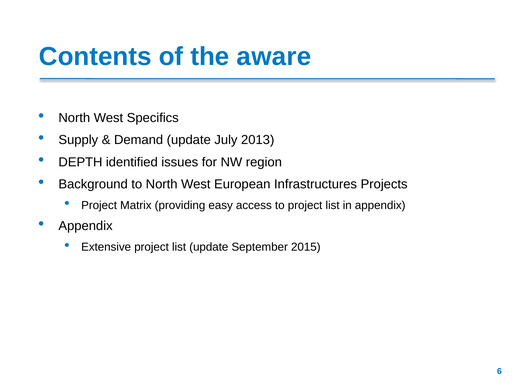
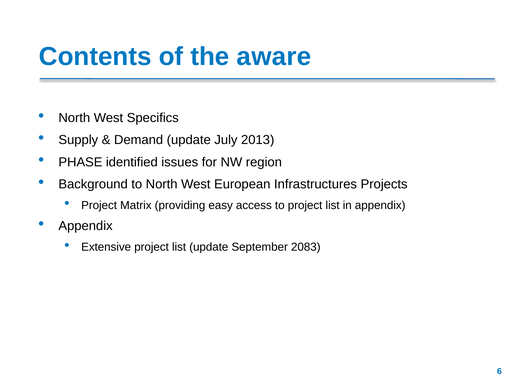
DEPTH: DEPTH -> PHASE (80, 162)
2015: 2015 -> 2083 (306, 247)
